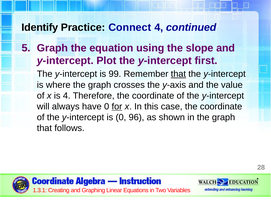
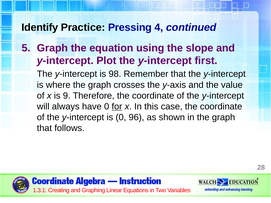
Connect: Connect -> Pressing (130, 27)
99: 99 -> 98 (115, 74)
that underline: present -> none (178, 74)
is 4: 4 -> 9 (67, 96)
